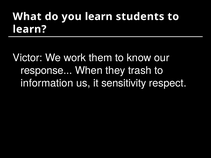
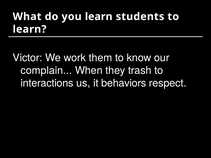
response: response -> complain (46, 71)
information: information -> interactions (47, 83)
sensitivity: sensitivity -> behaviors (124, 83)
